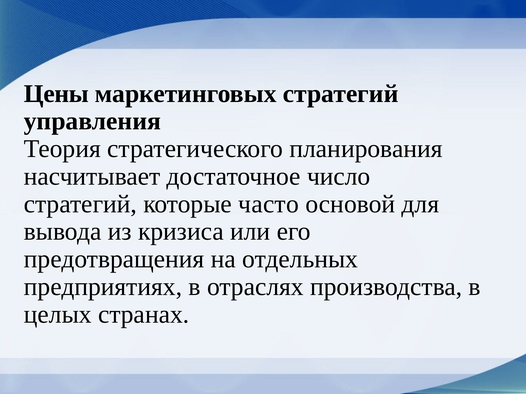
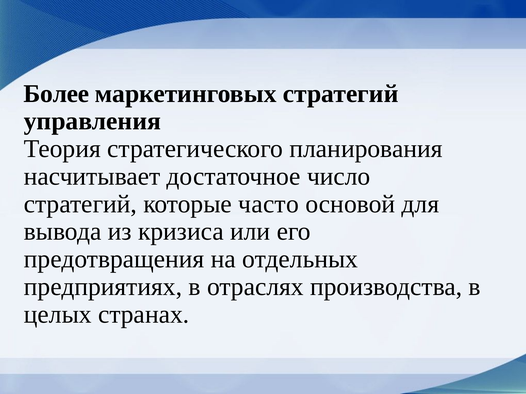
Цены: Цены -> Более (56, 94)
